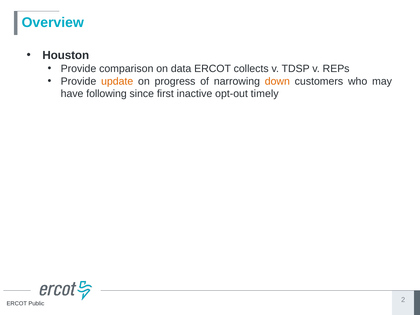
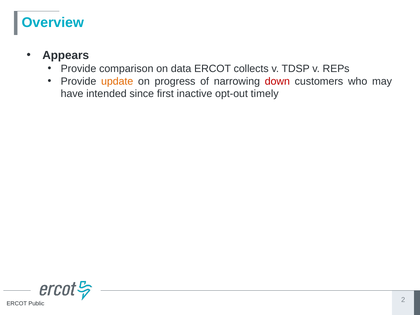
Houston: Houston -> Appears (66, 55)
down colour: orange -> red (277, 81)
following: following -> intended (106, 94)
